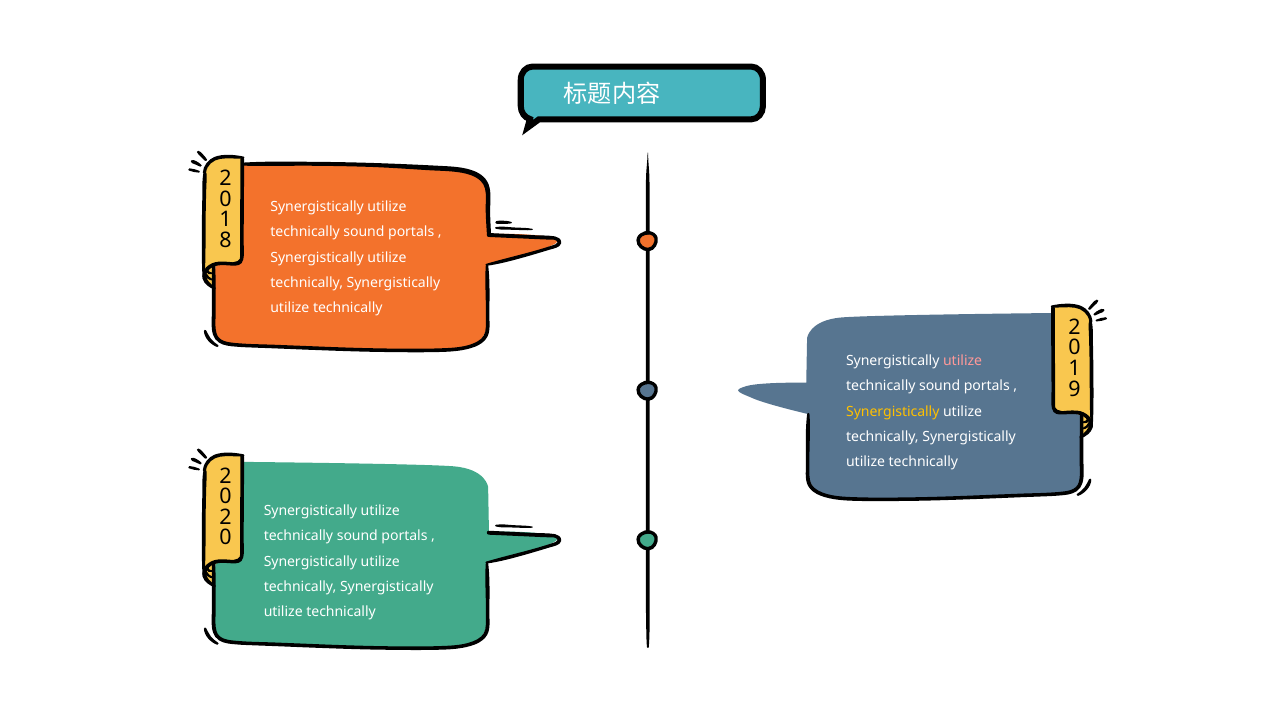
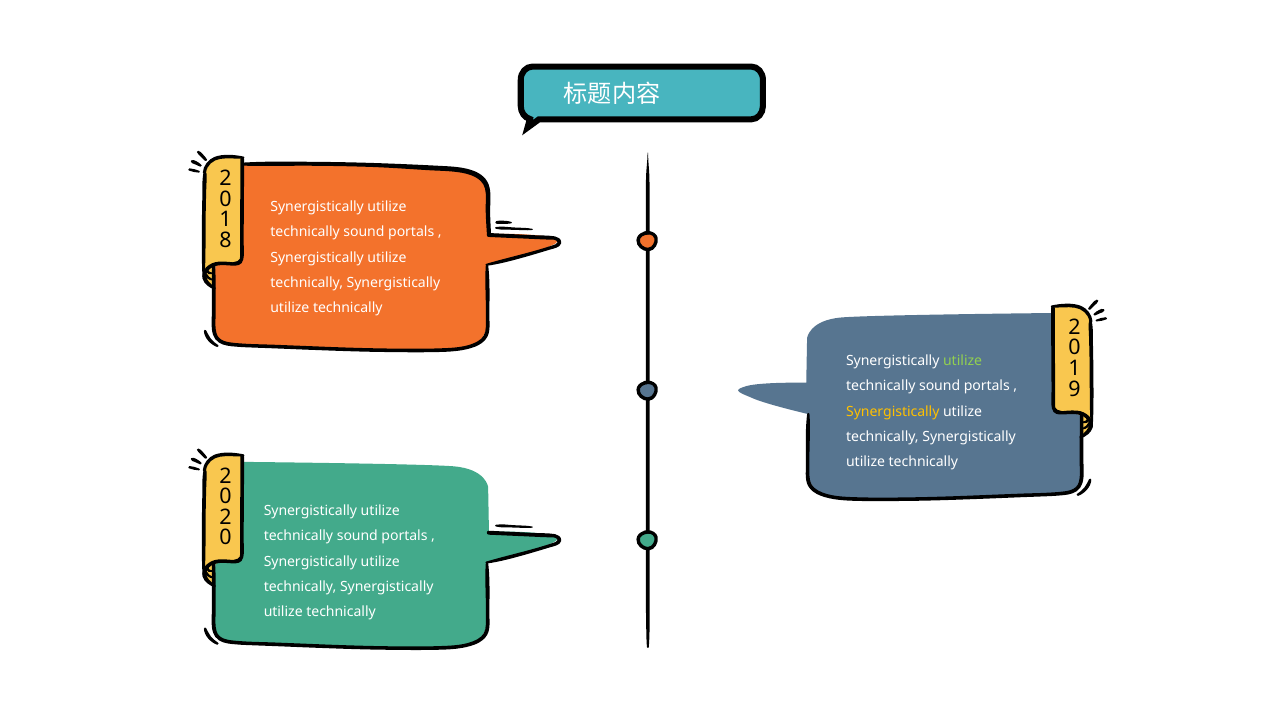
utilize colour: pink -> light green (963, 361)
